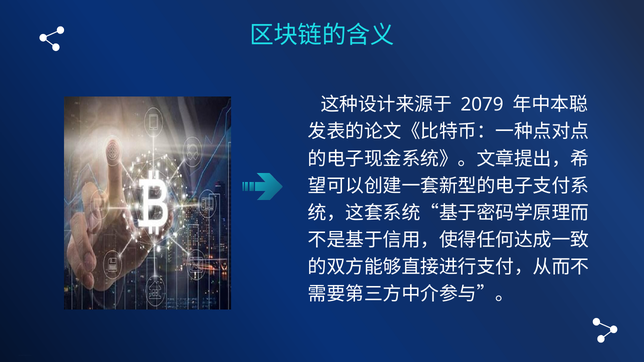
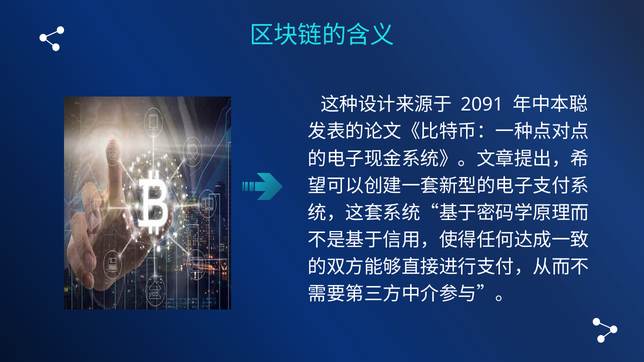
2079: 2079 -> 2091 (482, 105)
